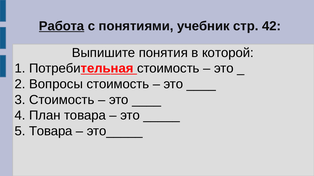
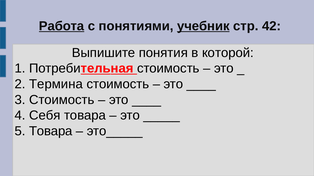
учебник underline: none -> present (203, 26)
Вопросы: Вопросы -> Термина (56, 84)
План: План -> Себя (45, 116)
